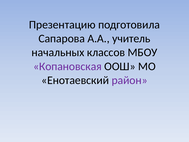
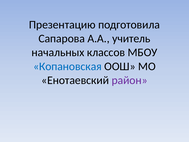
Копановская colour: purple -> blue (67, 66)
